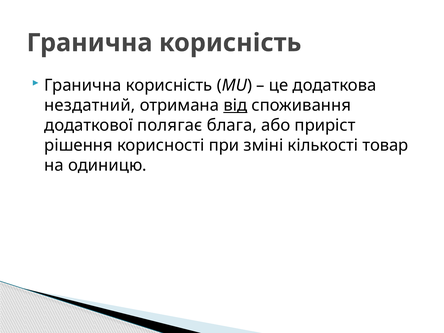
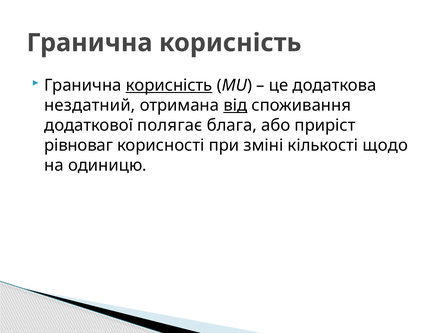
корисність underline: none -> present (169, 85)
рішення: рішення -> рівноваг (79, 145)
товар: товар -> щодо (385, 145)
